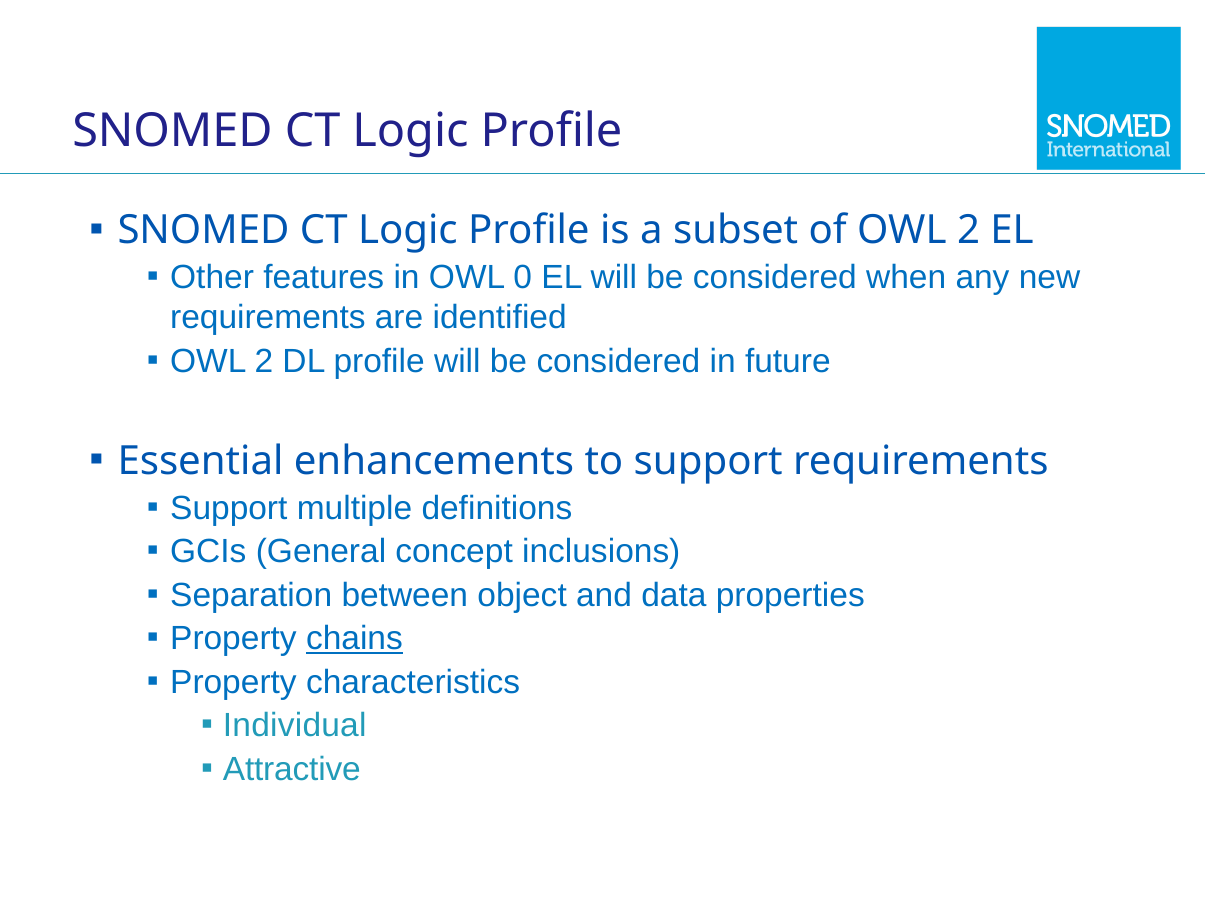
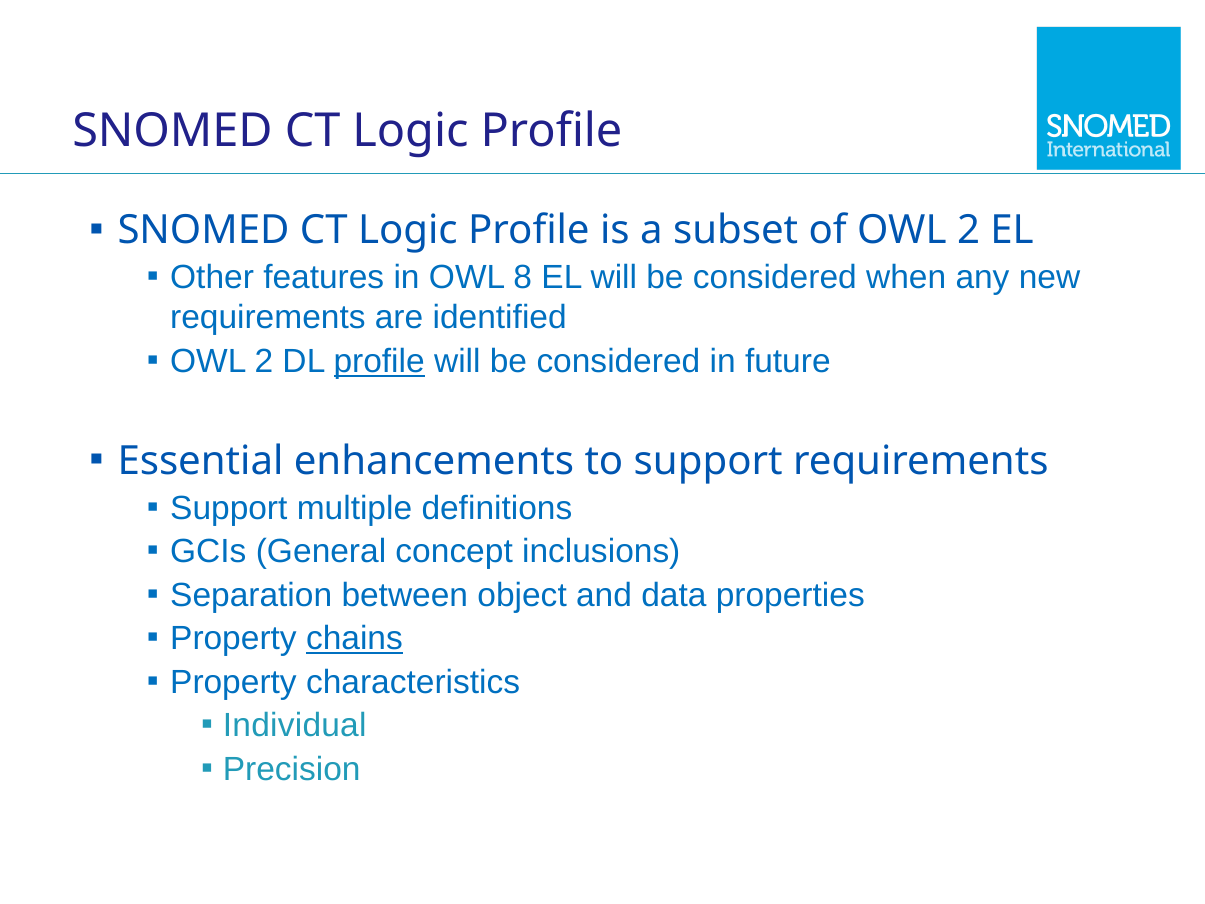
0: 0 -> 8 (523, 277)
profile underline: none -> present (379, 361)
Attractive: Attractive -> Precision (292, 769)
